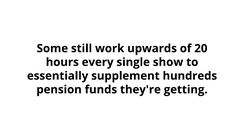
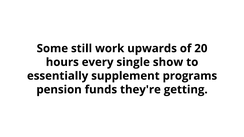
hundreds: hundreds -> programs (190, 76)
